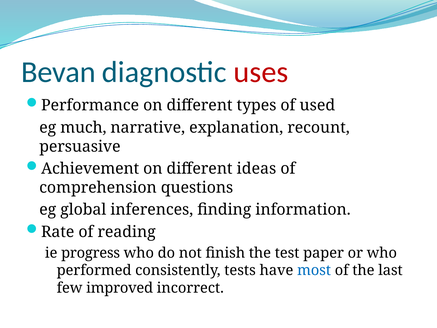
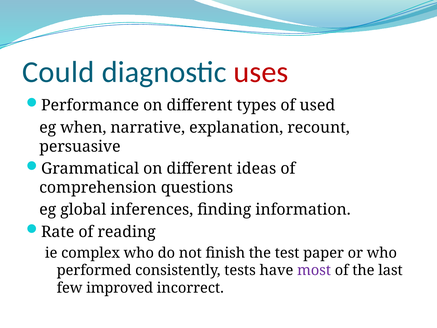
Bevan: Bevan -> Could (58, 72)
much: much -> when (83, 127)
Achievement: Achievement -> Grammatical (90, 168)
progress: progress -> complex (91, 253)
most colour: blue -> purple (314, 270)
